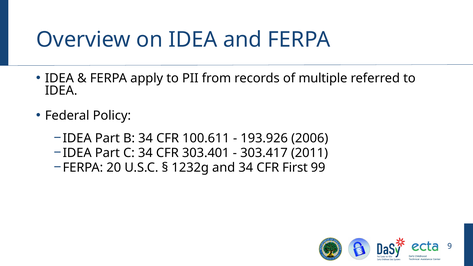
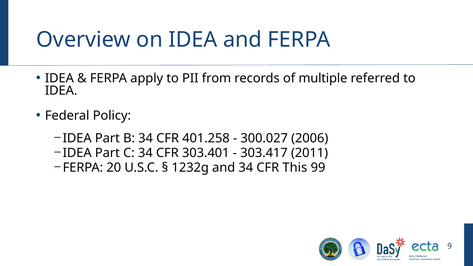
100.611: 100.611 -> 401.258 (206, 138)
193.926: 193.926 -> 300.027 (264, 138)
First: First -> This (295, 168)
